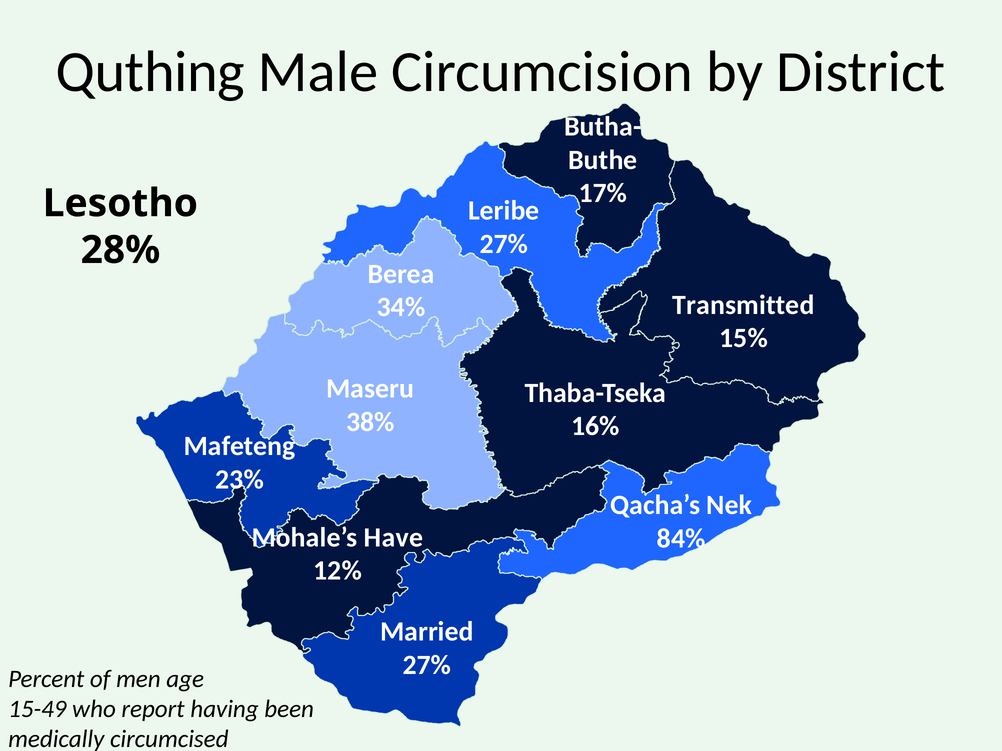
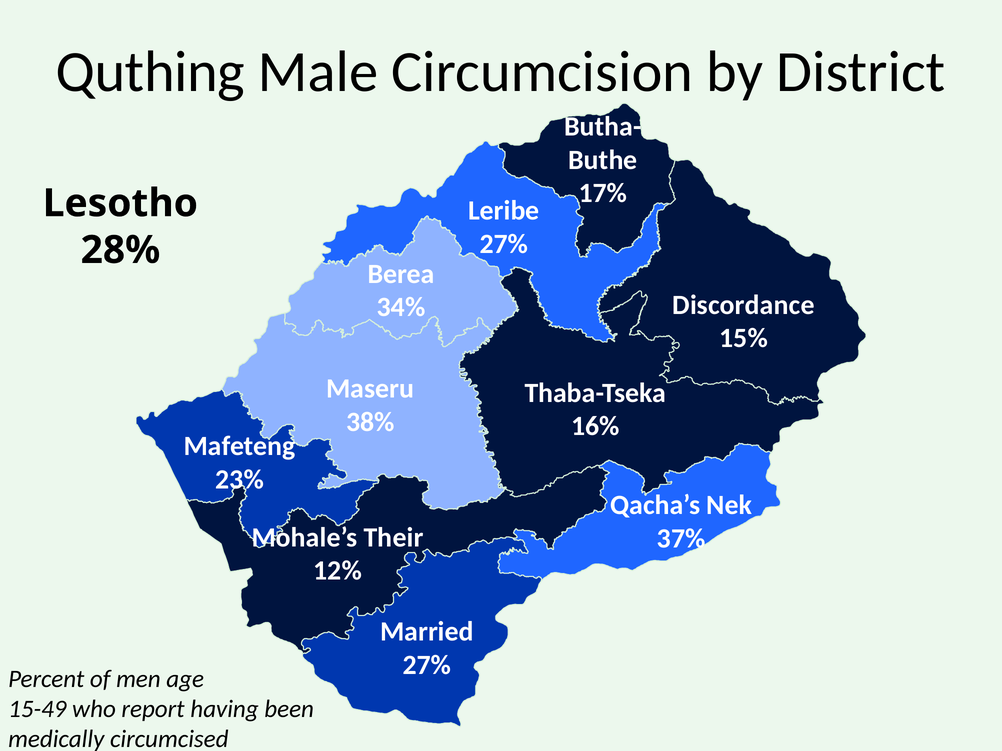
Transmitted: Transmitted -> Discordance (743, 305)
Have: Have -> Their (394, 538)
84%: 84% -> 37% (681, 539)
